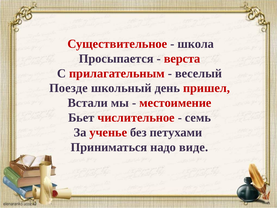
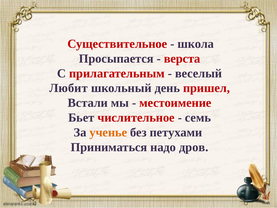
Поезде: Поезде -> Любит (68, 88)
ученье colour: red -> orange (108, 132)
виде: виде -> дров (194, 147)
